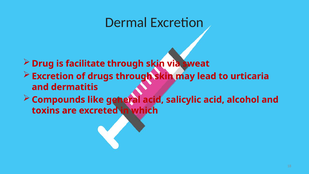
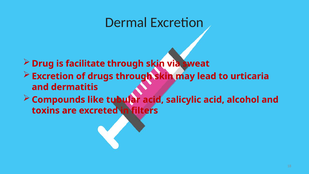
general: general -> tubular (123, 100)
which: which -> filters (145, 110)
